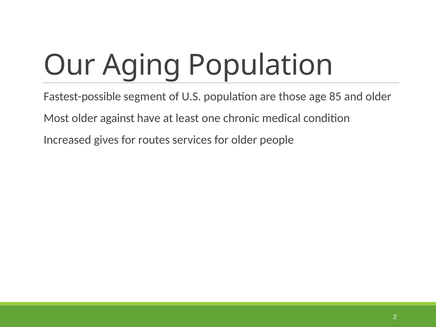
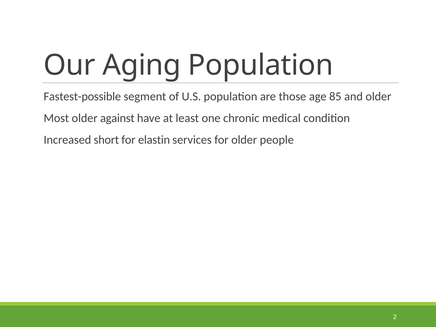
gives: gives -> short (106, 140)
routes: routes -> elastin (154, 140)
